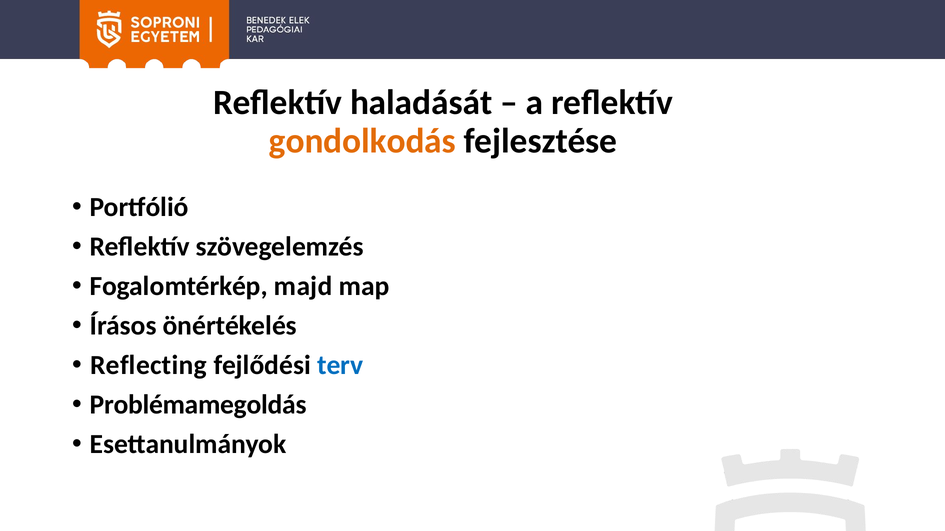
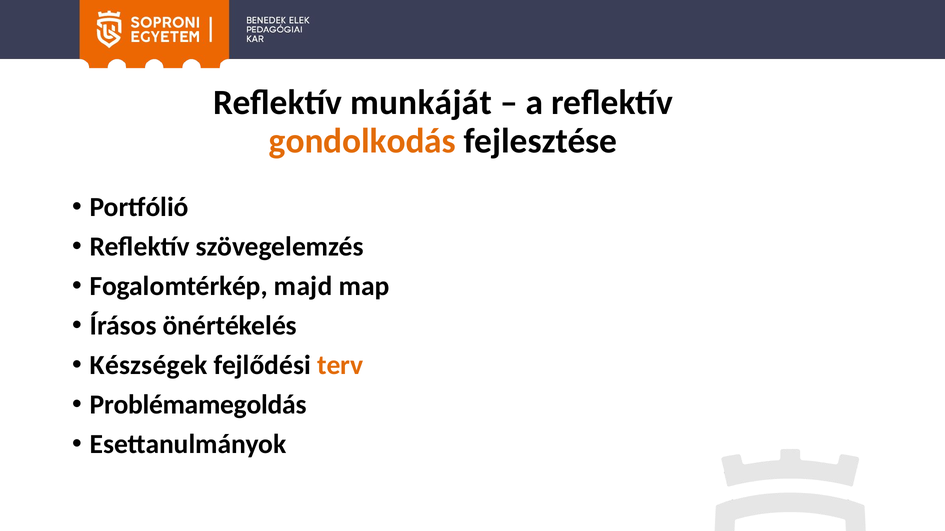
haladását: haladását -> munkáját (421, 103)
Reflecting: Reflecting -> Készségek (149, 365)
terv colour: blue -> orange (340, 365)
